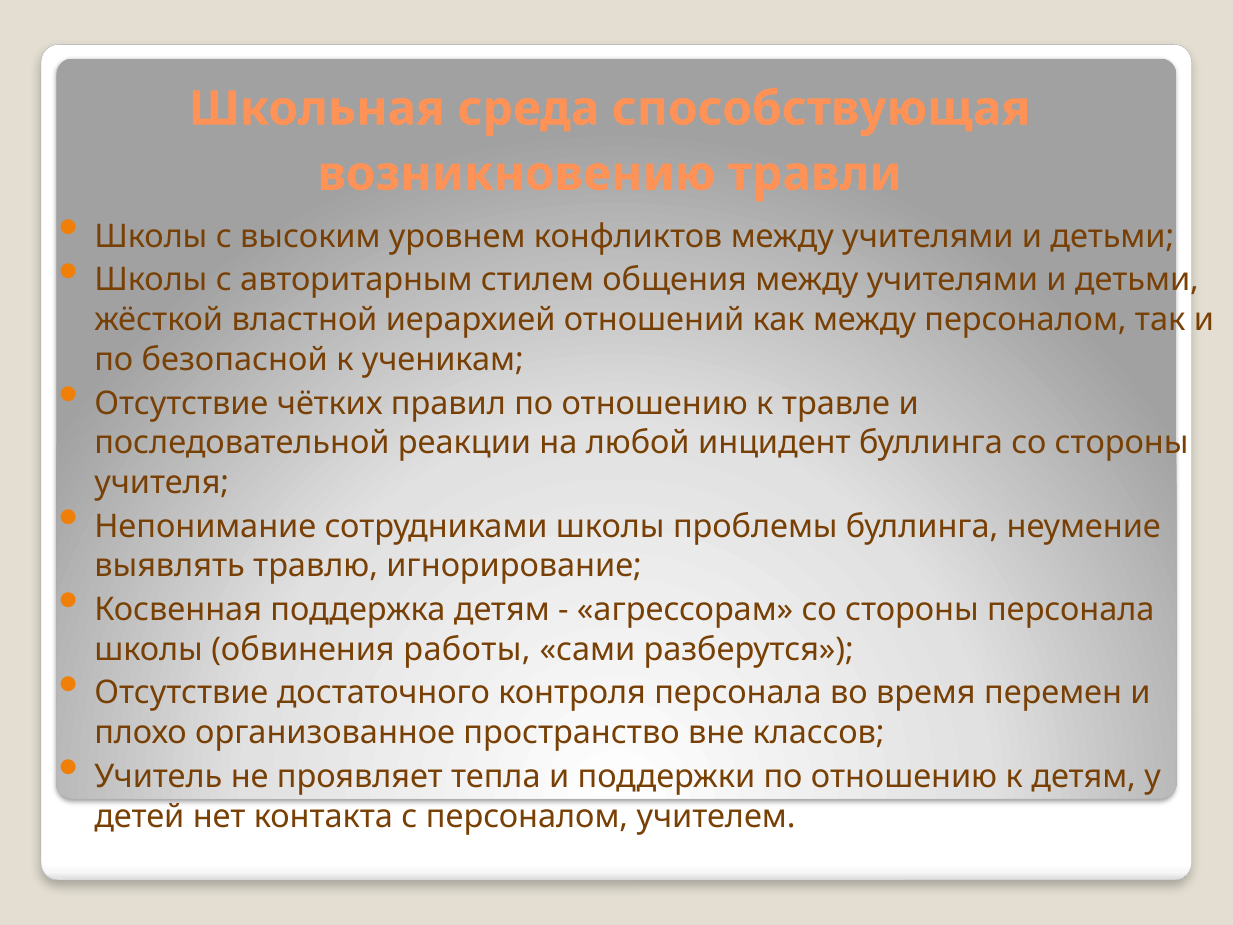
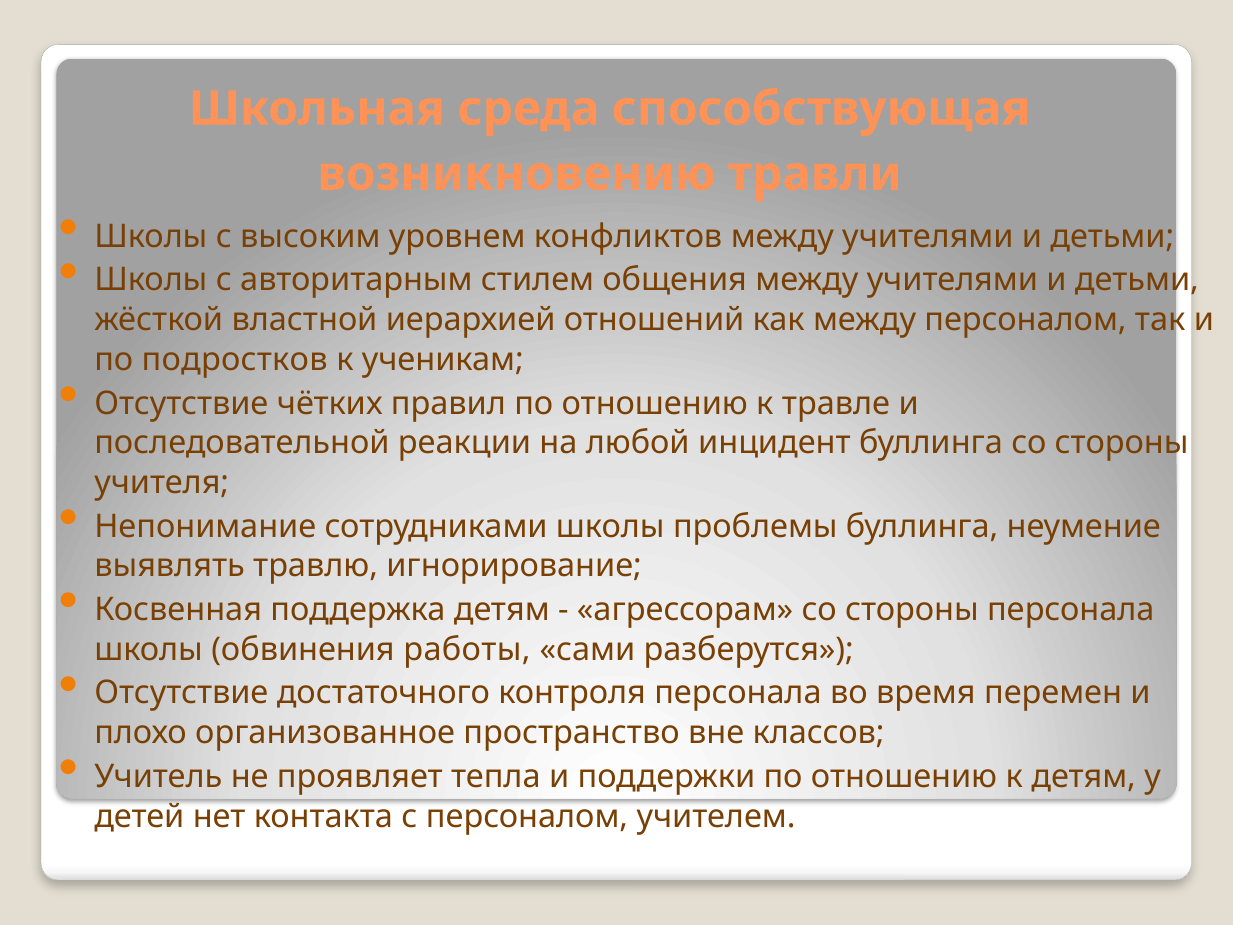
безопасной: безопасной -> подростков (235, 360)
